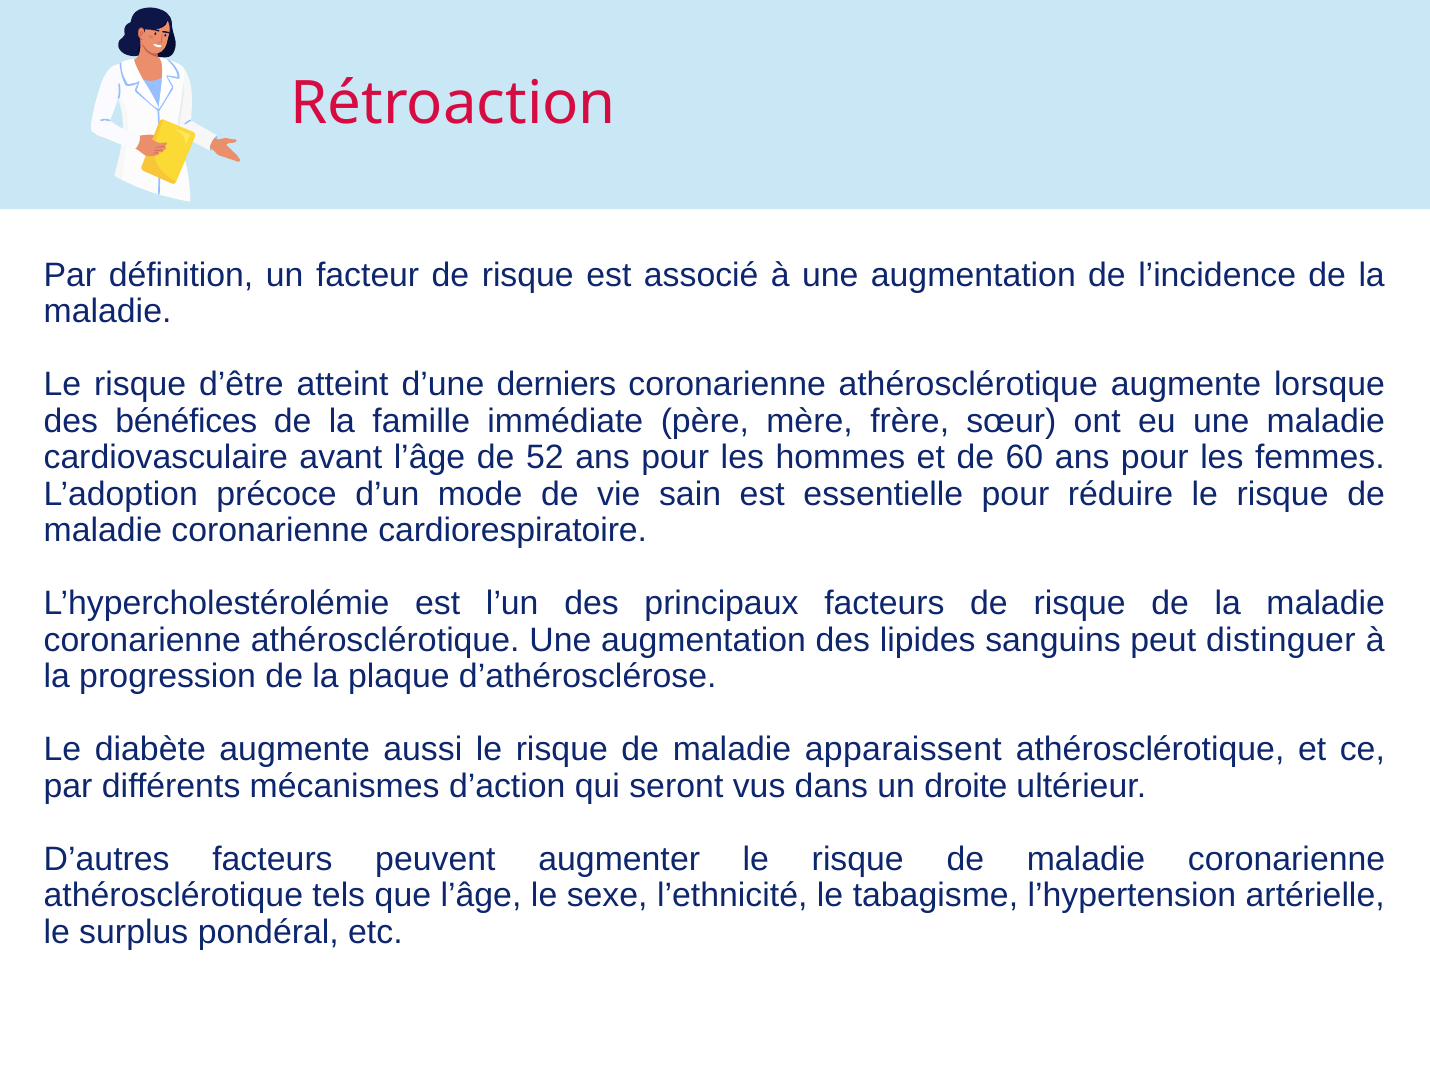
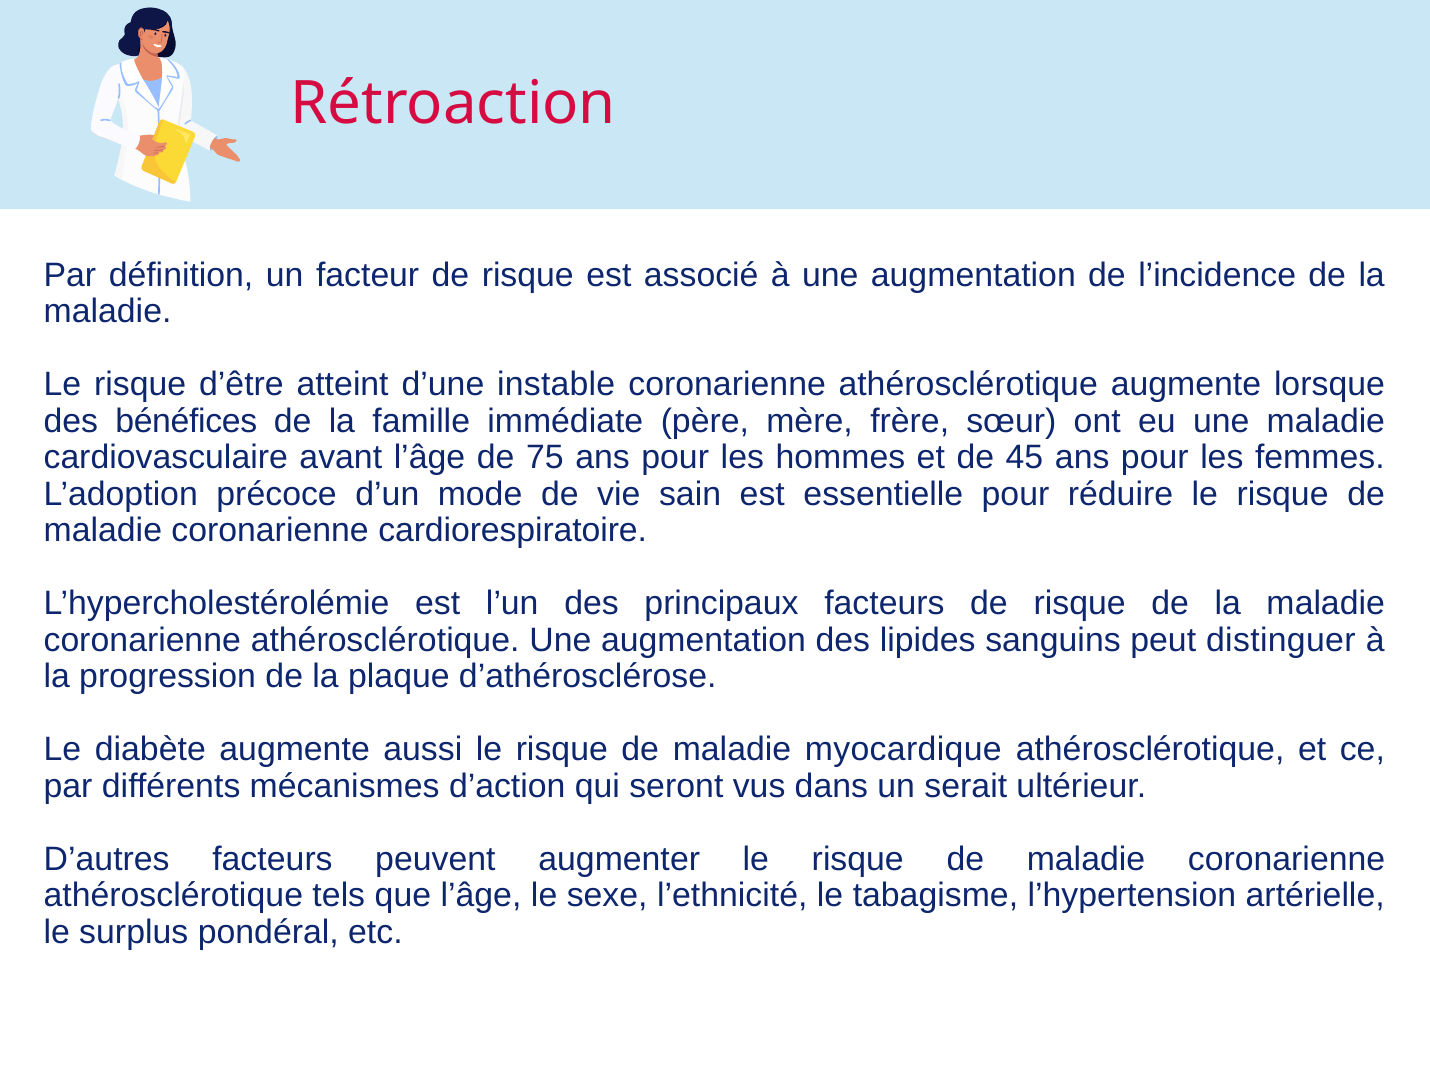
derniers: derniers -> instable (556, 385)
52: 52 -> 75 (545, 458)
60: 60 -> 45 (1024, 458)
apparaissent: apparaissent -> myocardique (903, 749)
droite: droite -> serait (966, 786)
